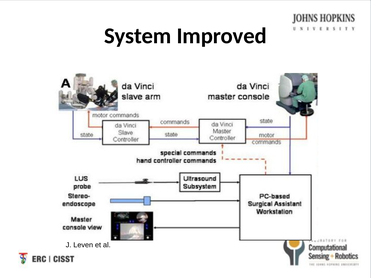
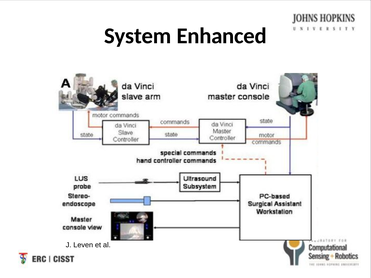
Improved: Improved -> Enhanced (222, 36)
